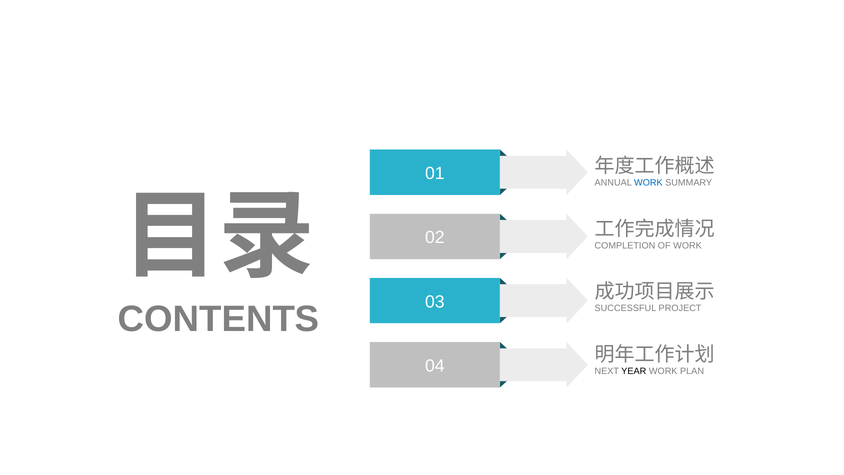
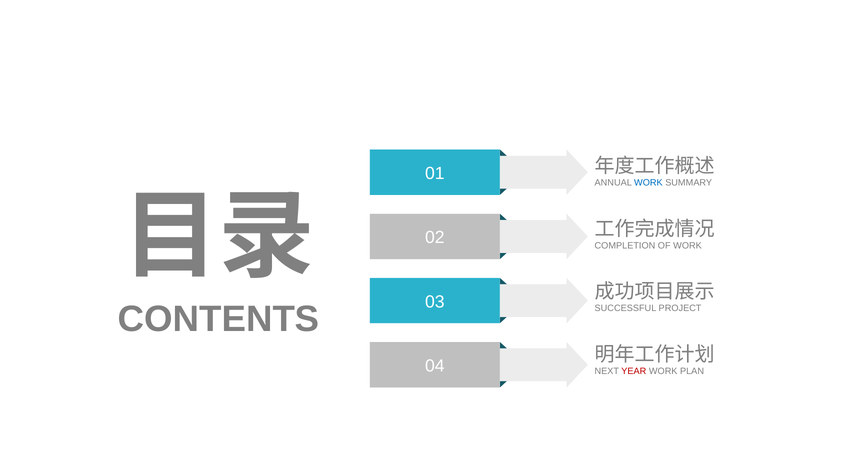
YEAR colour: black -> red (634, 371)
